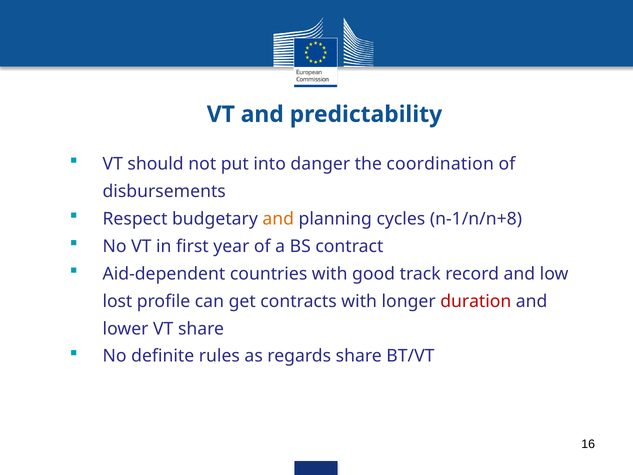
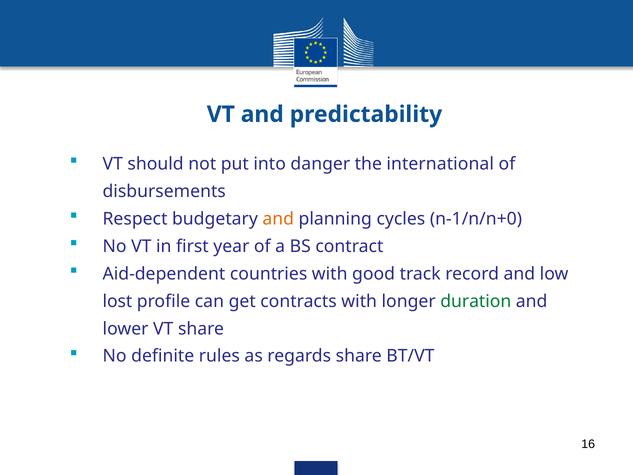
coordination: coordination -> international (440, 164)
n-1/n/n+8: n-1/n/n+8 -> n-1/n/n+0 (476, 219)
duration colour: red -> green (476, 301)
